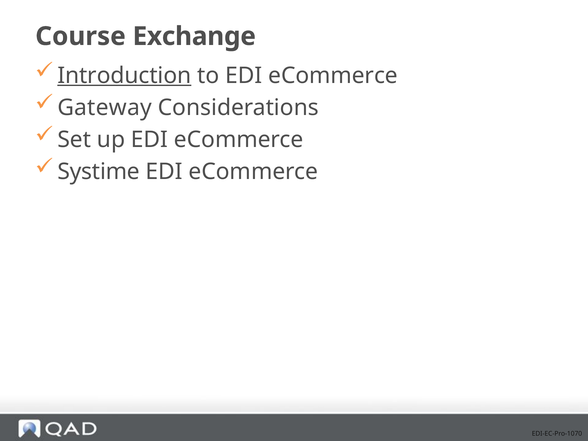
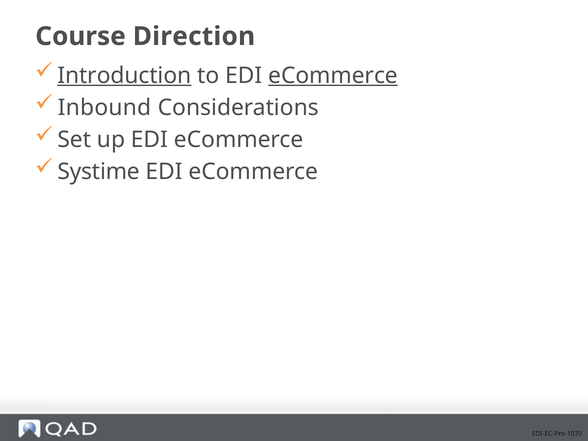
Exchange: Exchange -> Direction (194, 36)
eCommerce underline: none -> present (333, 76)
Gateway: Gateway -> Inbound (105, 108)
